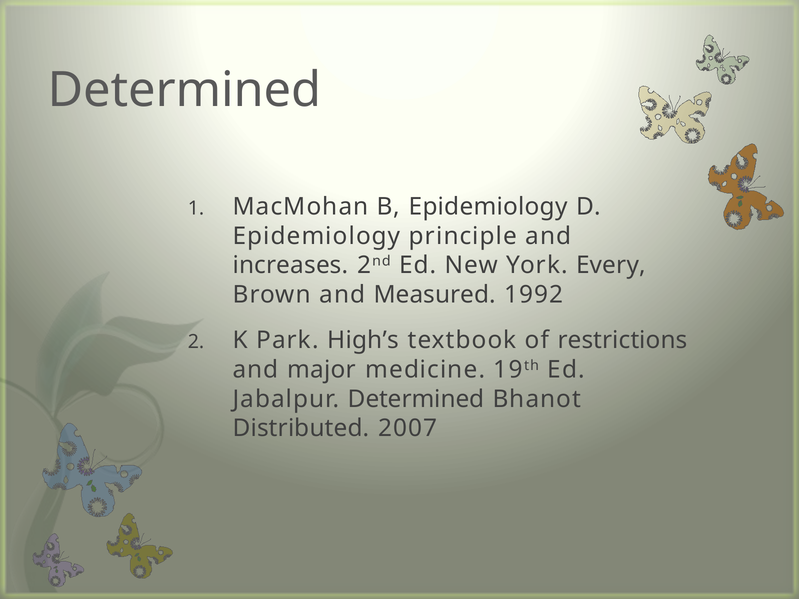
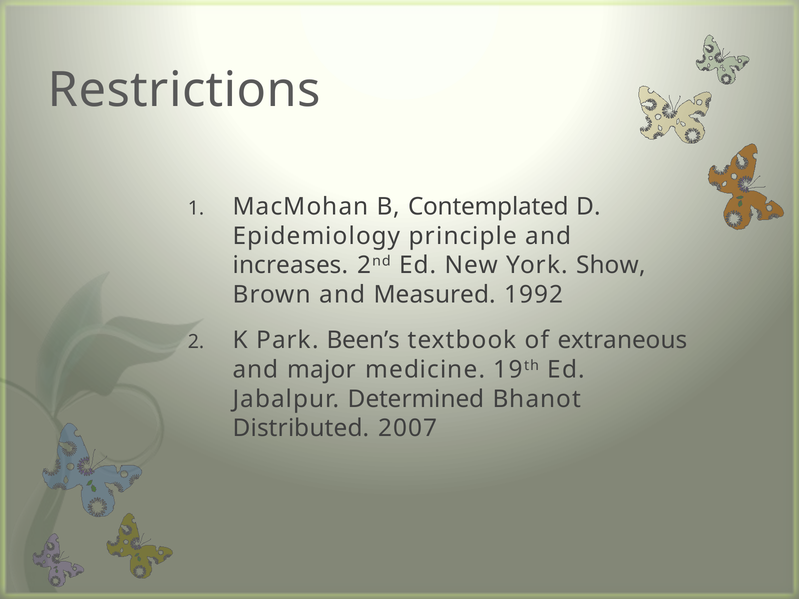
Determined: Determined -> Restrictions (184, 90)
B Epidemiology: Epidemiology -> Contemplated (488, 207)
Every: Every -> Show (611, 265)
High’s: High’s -> Been’s (363, 341)
restrictions: restrictions -> extraneous (623, 341)
